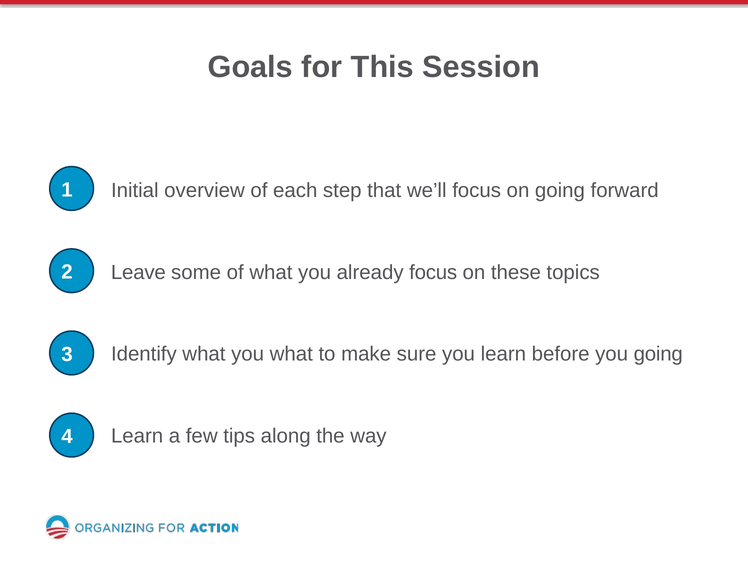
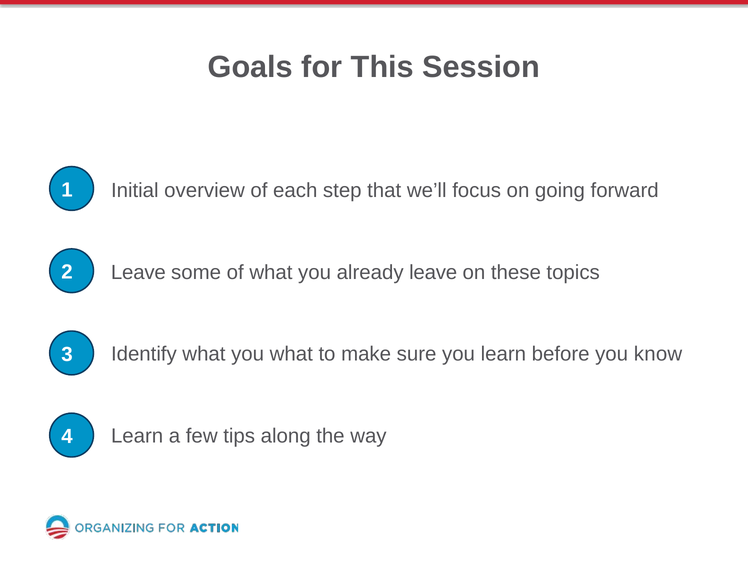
already focus: focus -> leave (433, 272)
you going: going -> know (658, 354)
